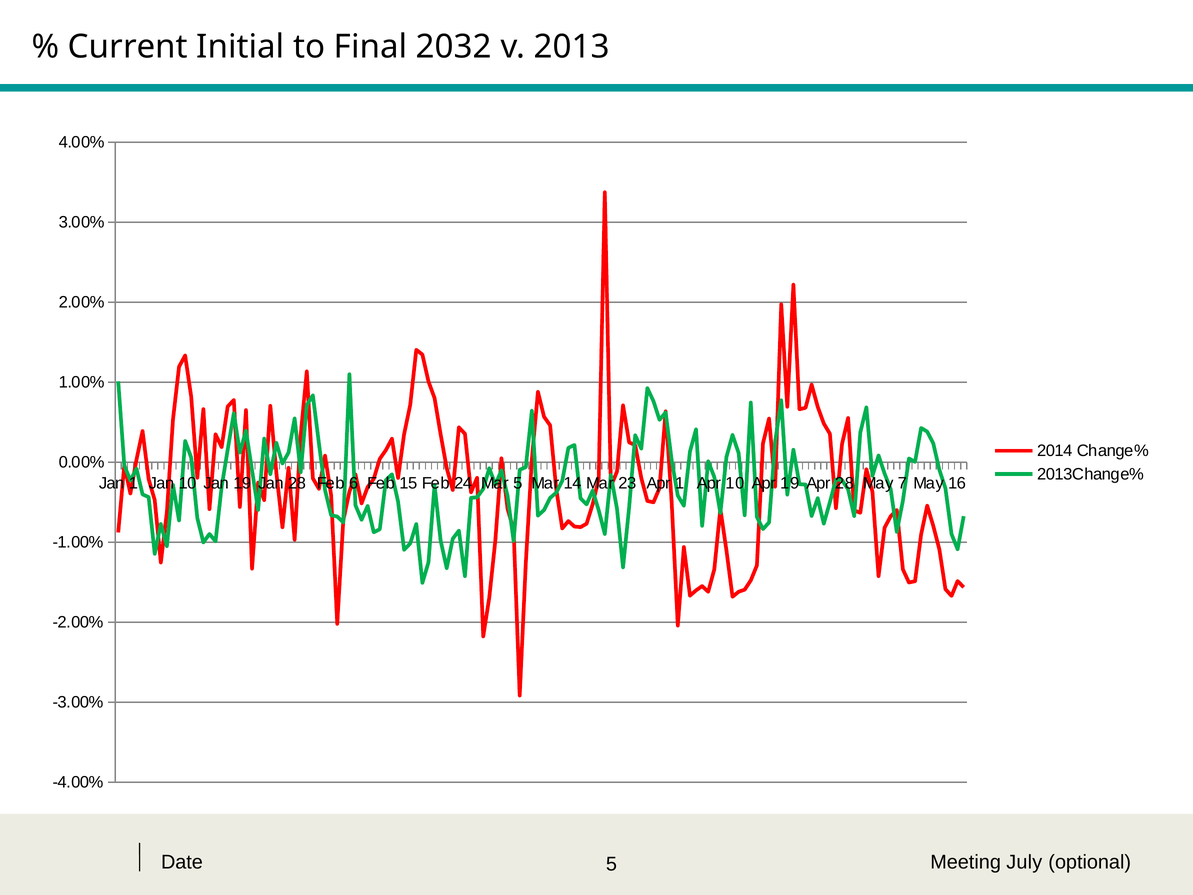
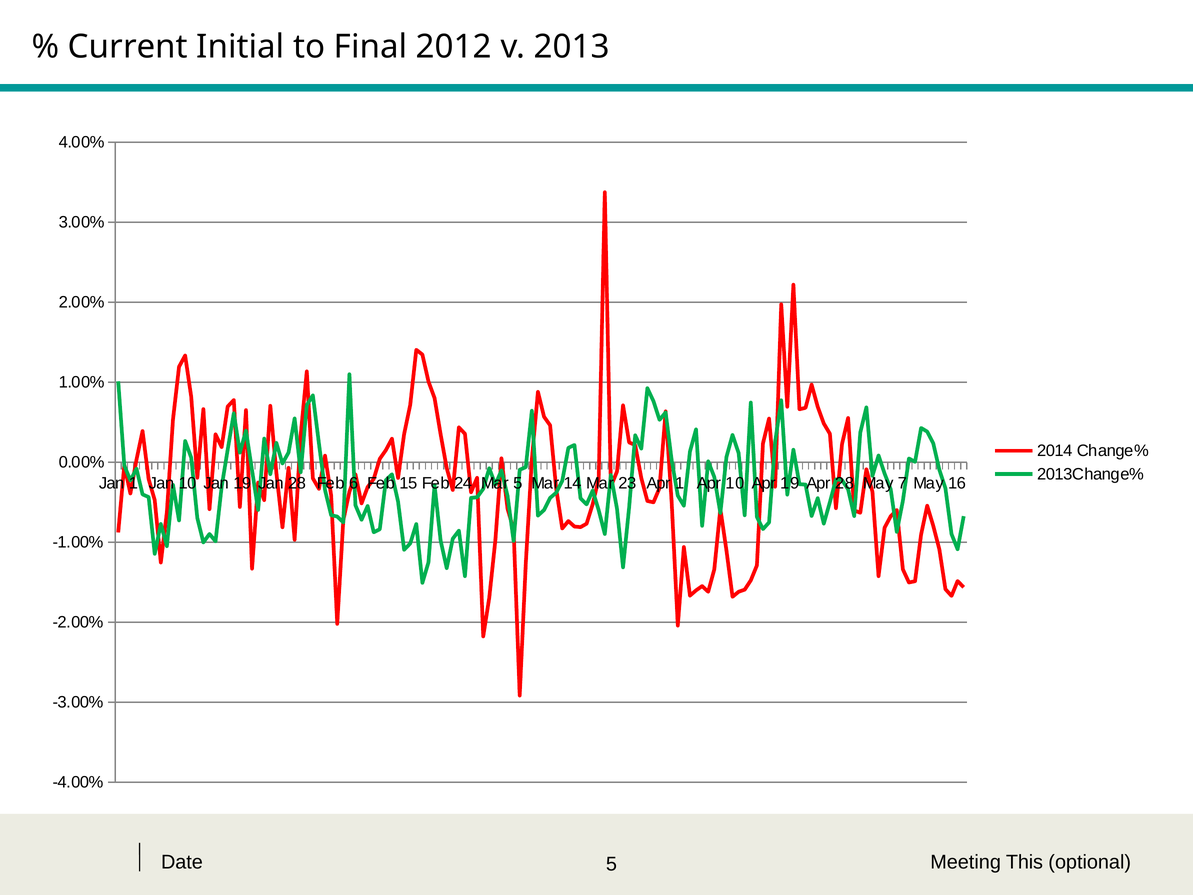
2032: 2032 -> 2012 (454, 47)
July: July -> This (1025, 862)
